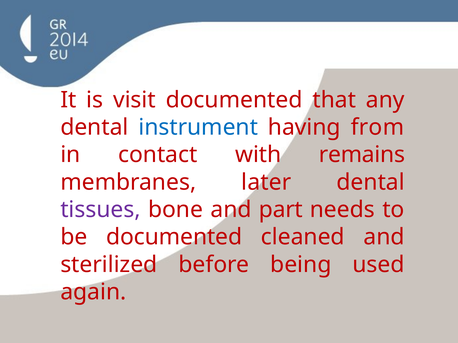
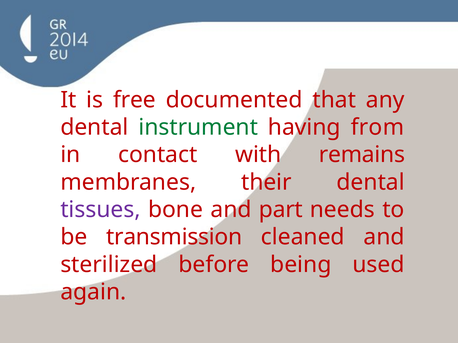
visit: visit -> free (135, 100)
instrument colour: blue -> green (198, 128)
later: later -> their (266, 182)
be documented: documented -> transmission (174, 237)
